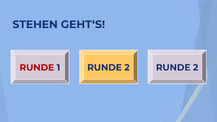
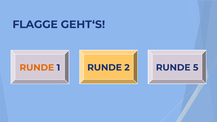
STEHEN: STEHEN -> FLAGGE (35, 24)
RUNDE colour: red -> orange (37, 68)
1 RUNDE 2: 2 -> 5 (196, 68)
